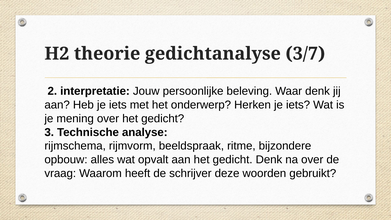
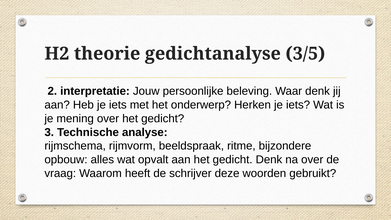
3/7: 3/7 -> 3/5 (305, 54)
